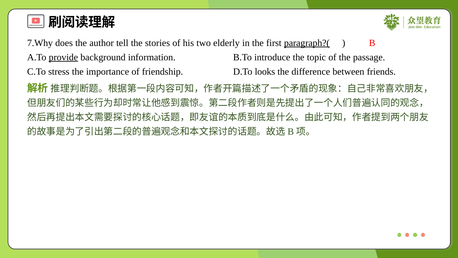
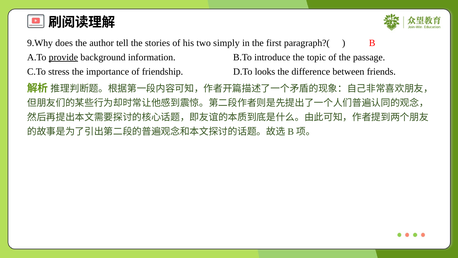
7.Why: 7.Why -> 9.Why (40, 43)
elderly: elderly -> simply (226, 43)
paragraph?( underline: present -> none (307, 43)
